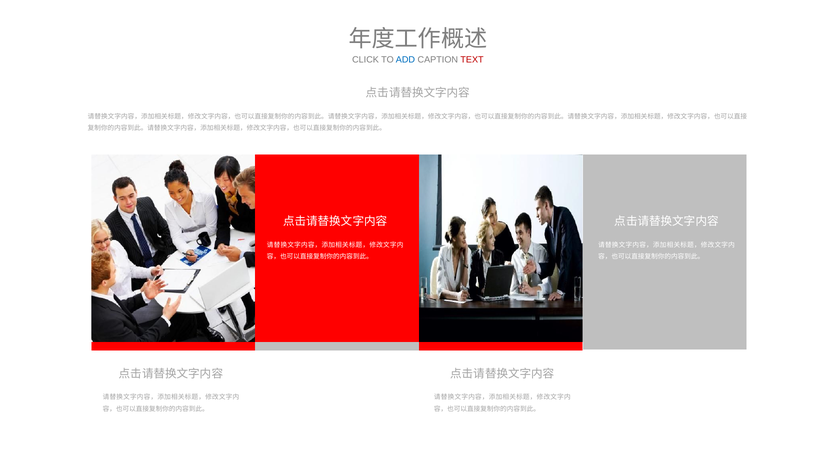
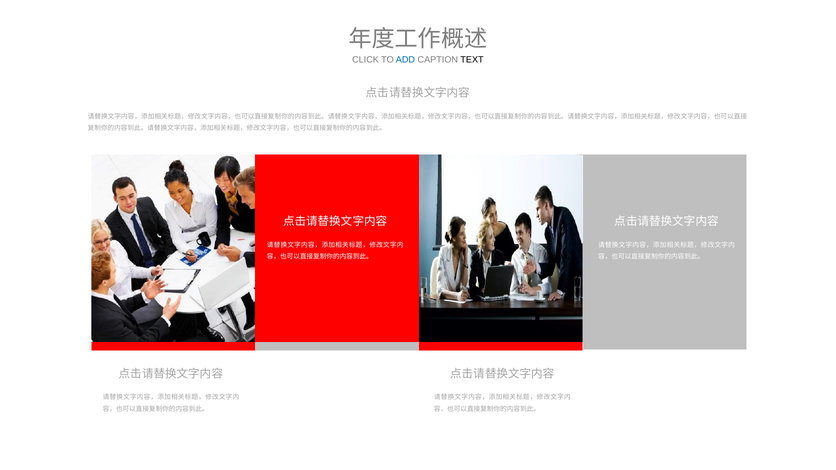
TEXT colour: red -> black (472, 60)
